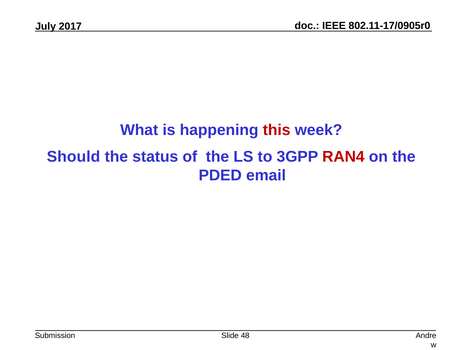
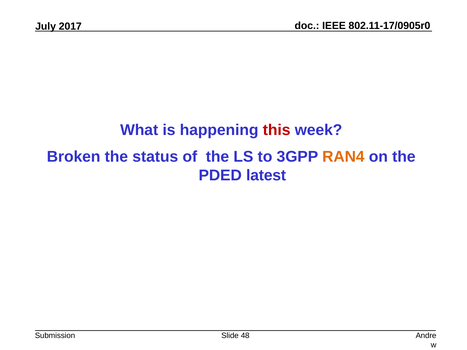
Should: Should -> Broken (74, 157)
RAN4 colour: red -> orange (343, 157)
email: email -> latest (266, 175)
